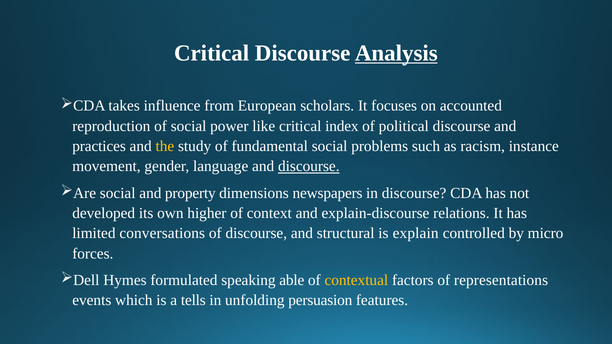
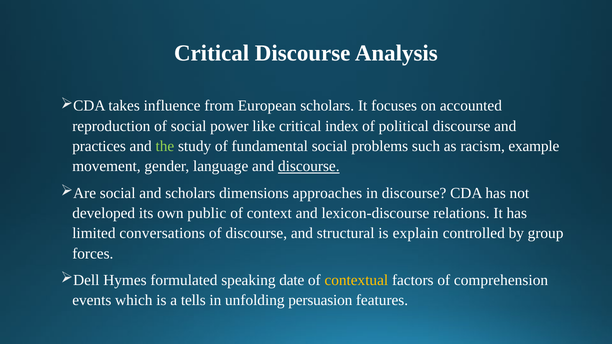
Analysis underline: present -> none (396, 53)
the colour: yellow -> light green (165, 146)
instance: instance -> example (534, 146)
and property: property -> scholars (190, 193)
newspapers: newspapers -> approaches (327, 193)
higher: higher -> public (207, 213)
explain-discourse: explain-discourse -> lexicon-discourse (375, 213)
micro: micro -> group (546, 234)
able: able -> date (292, 280)
representations: representations -> comprehension (501, 280)
